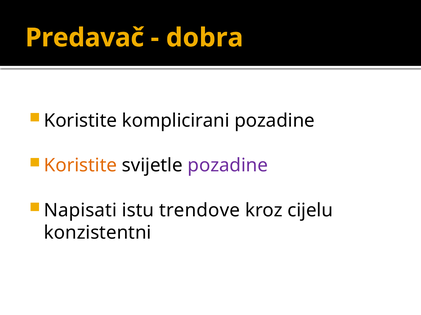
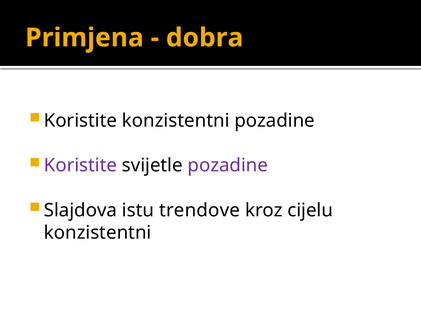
Predavač: Predavač -> Primjena (85, 38)
Koristite komplicirani: komplicirani -> konzistentni (176, 121)
Koristite colour: orange -> purple (80, 166)
Napisati: Napisati -> Slajdova (80, 211)
